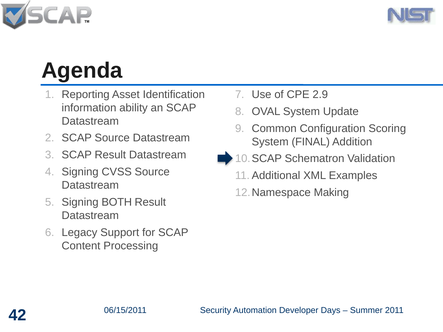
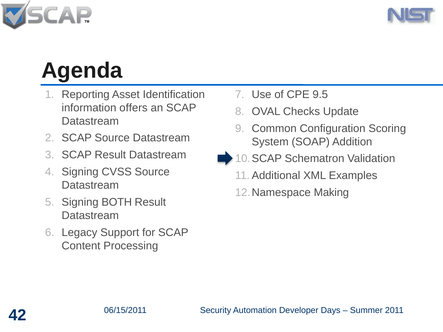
2.9: 2.9 -> 9.5 (320, 95)
ability: ability -> offers (133, 108)
OVAL System: System -> Checks (302, 112)
FINAL: FINAL -> SOAP (311, 142)
